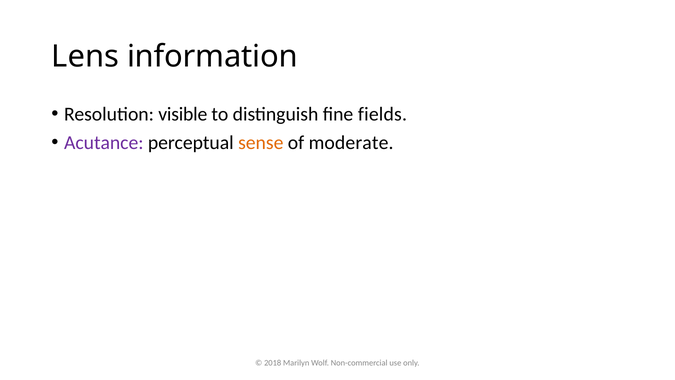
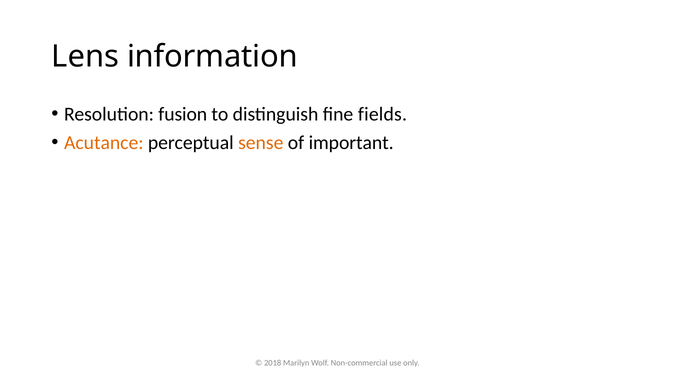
visible: visible -> fusion (183, 114)
Acutance colour: purple -> orange (104, 142)
moderate: moderate -> important (351, 142)
